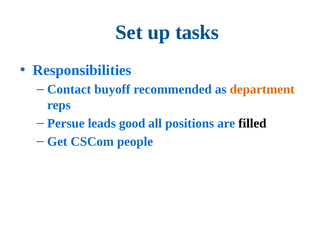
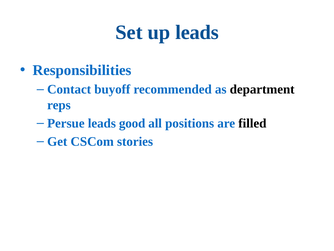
up tasks: tasks -> leads (197, 32)
department colour: orange -> black (262, 89)
people: people -> stories (135, 141)
